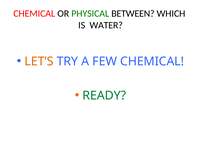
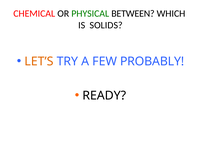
WATER: WATER -> SOLIDS (106, 25)
FEW CHEMICAL: CHEMICAL -> PROBABLY (152, 62)
READY colour: green -> black (104, 96)
